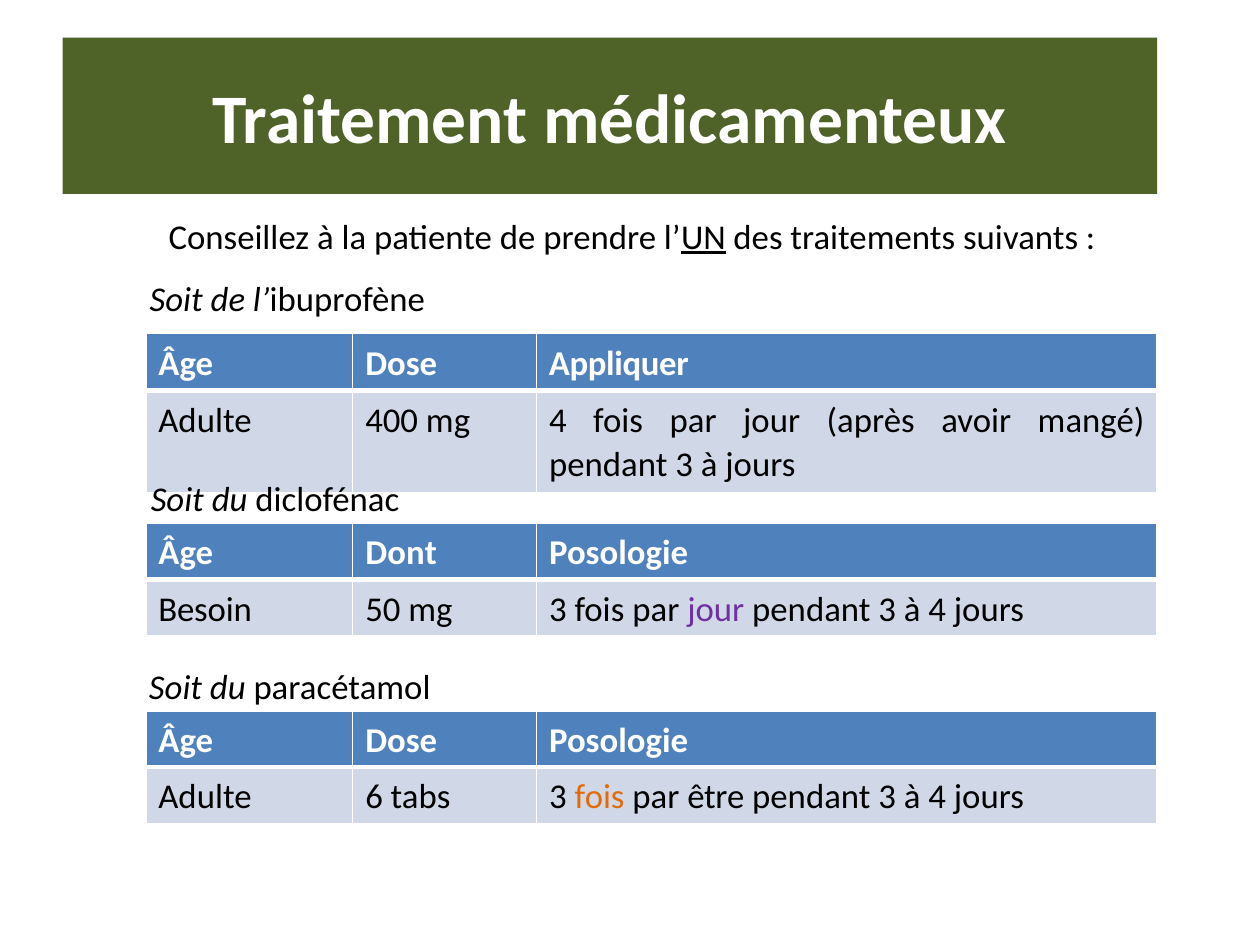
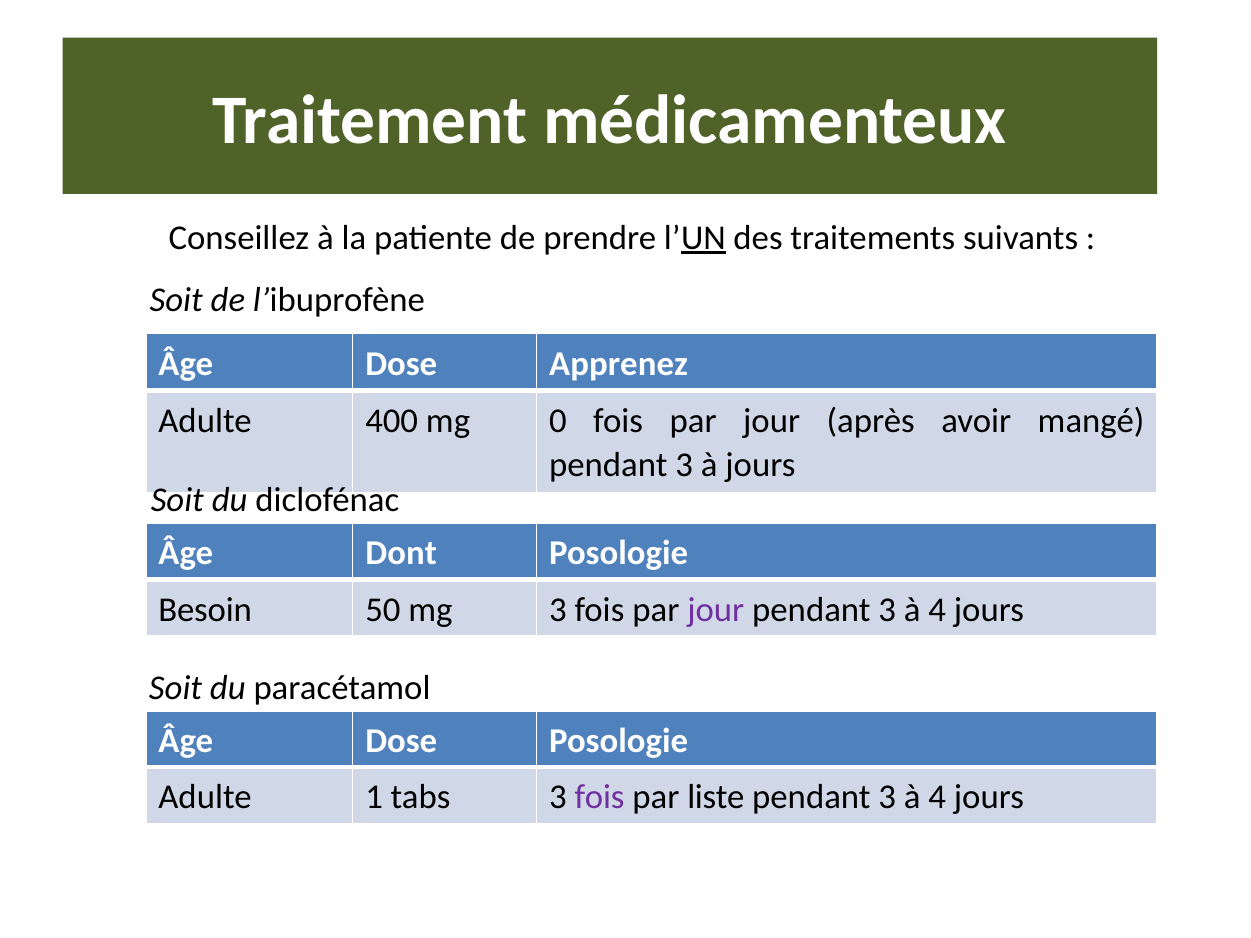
Appliquer: Appliquer -> Apprenez (619, 364)
mg 4: 4 -> 0 (558, 421)
6: 6 -> 1 (374, 797)
fois colour: orange -> purple (600, 797)
être: être -> liste (716, 797)
